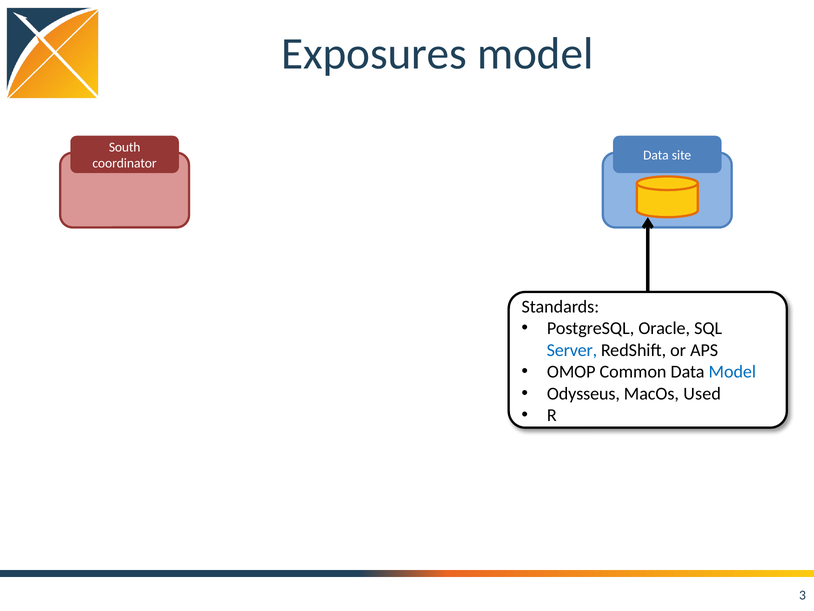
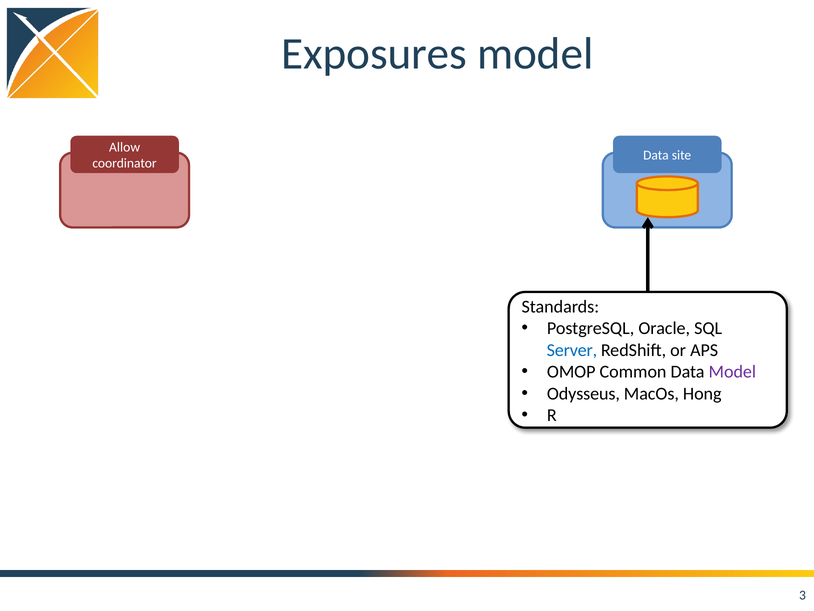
South: South -> Allow (125, 147)
Model colour: blue -> purple (732, 372)
Used: Used -> Hong (702, 393)
